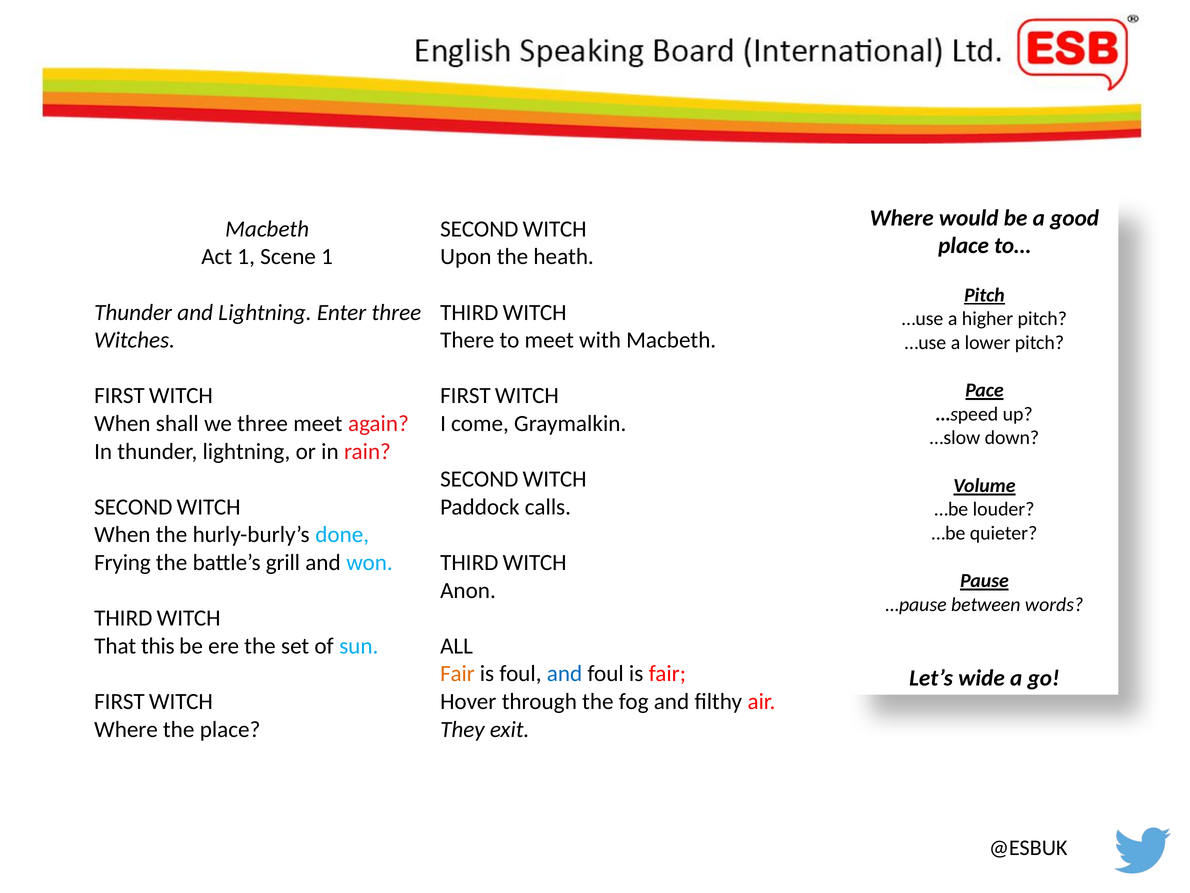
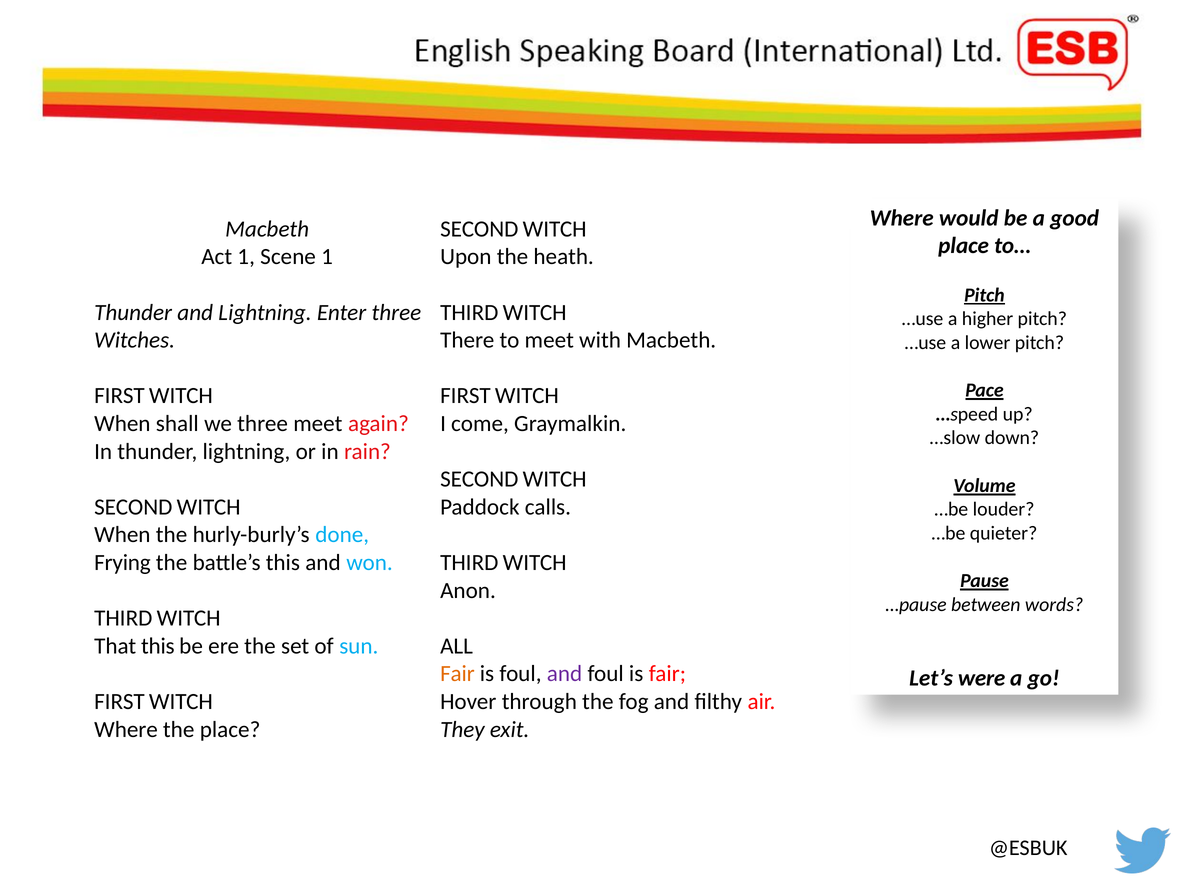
battle’s grill: grill -> this (283, 562)
and colour: blue -> purple (564, 673)
wide: wide -> were (982, 678)
